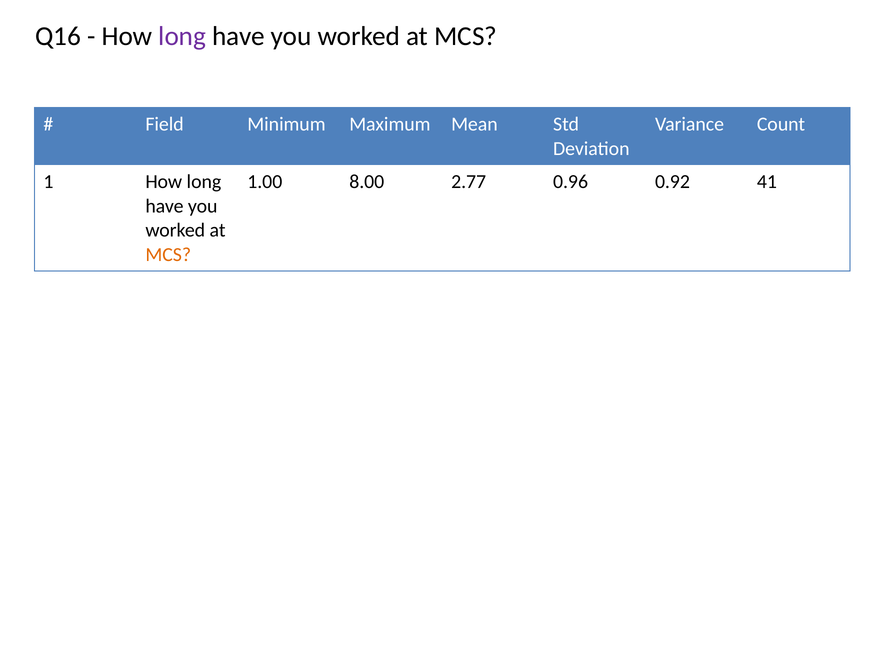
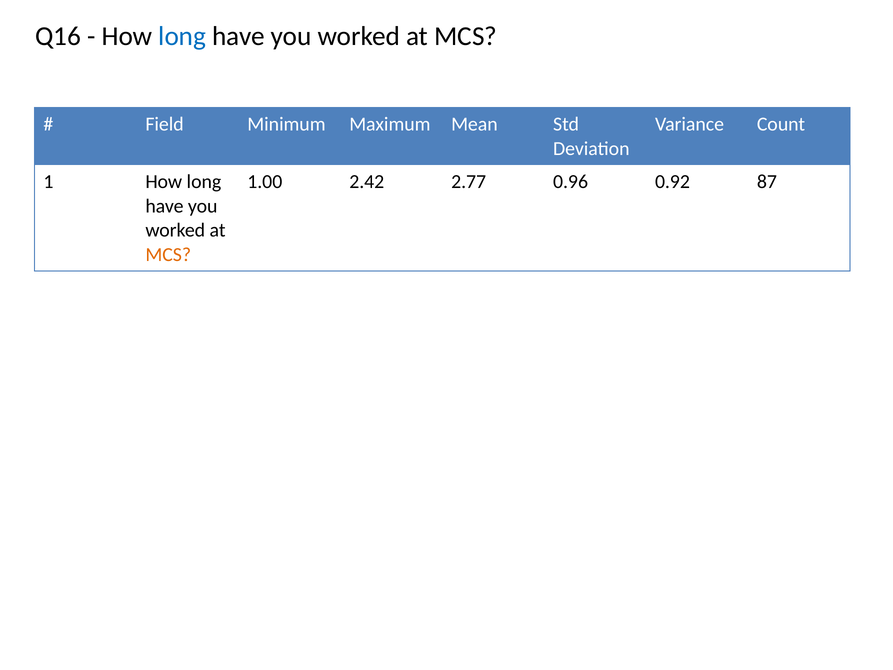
long colour: purple -> blue (182, 36)
8.00: 8.00 -> 2.42 (367, 182)
41: 41 -> 87 (767, 182)
